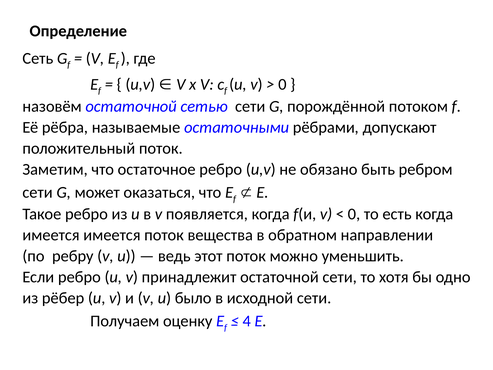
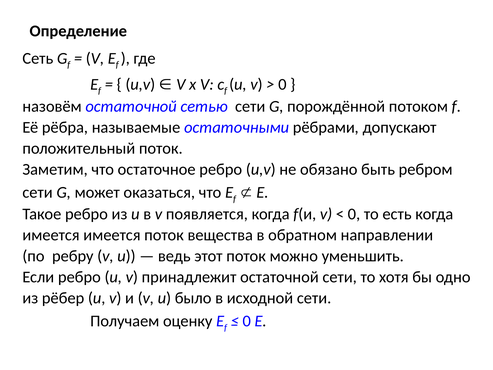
4: 4 -> 0 (247, 321)
